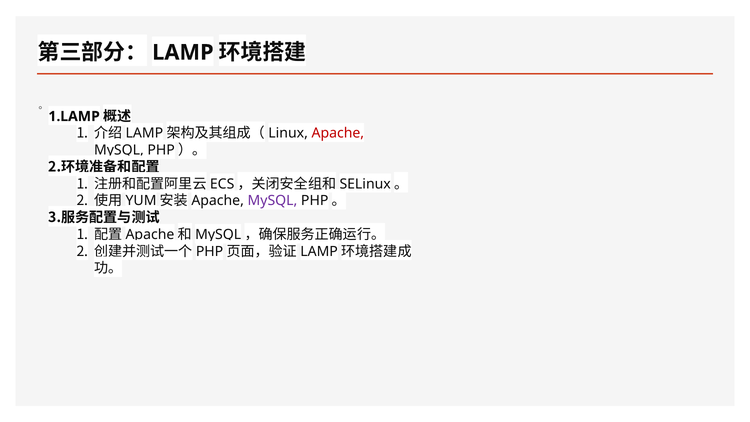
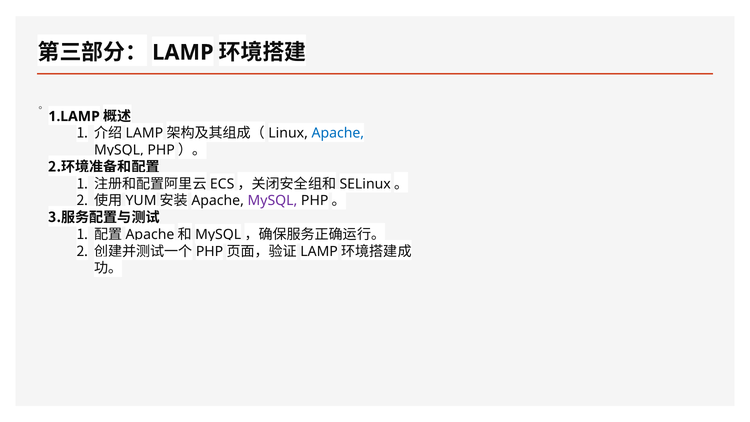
Apache colour: red -> blue (338, 133)
